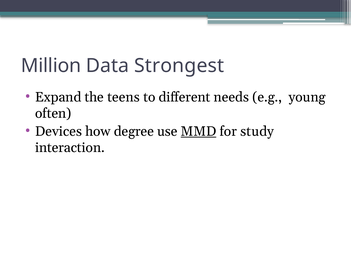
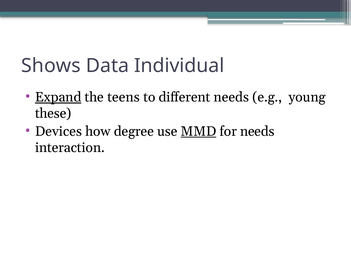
Million: Million -> Shows (51, 66)
Strongest: Strongest -> Individual (179, 66)
Expand underline: none -> present (58, 97)
often: often -> these (53, 114)
for study: study -> needs (257, 131)
